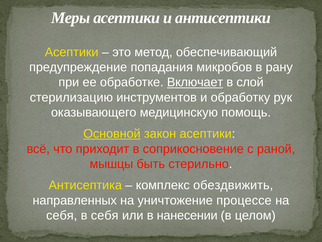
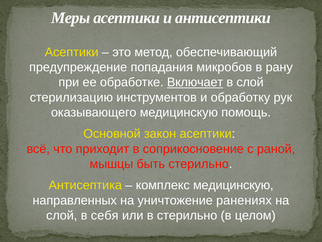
Основной underline: present -> none (112, 134)
комплекс обездвижить: обездвижить -> медицинскую (233, 185)
процессе: процессе -> ранениях (244, 200)
себя: себя -> слой (62, 215)
в нанесении: нанесении -> стерильно (187, 215)
